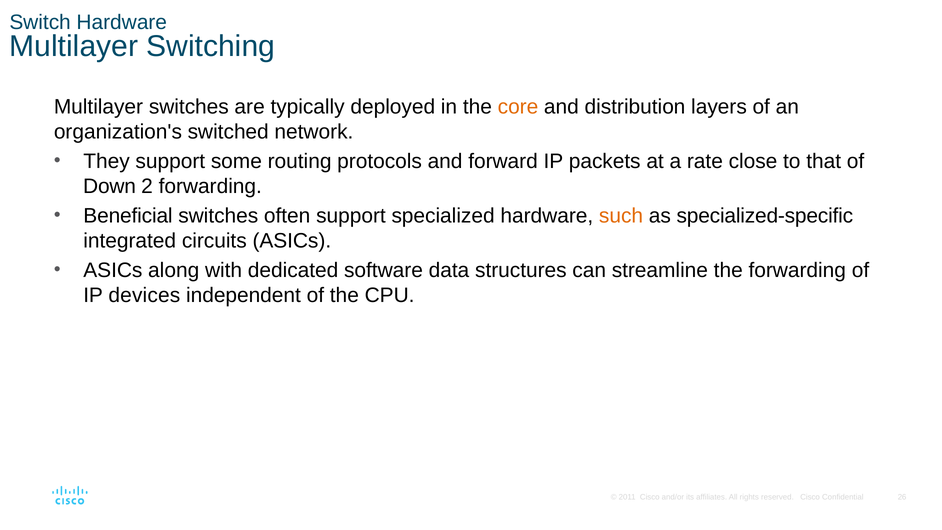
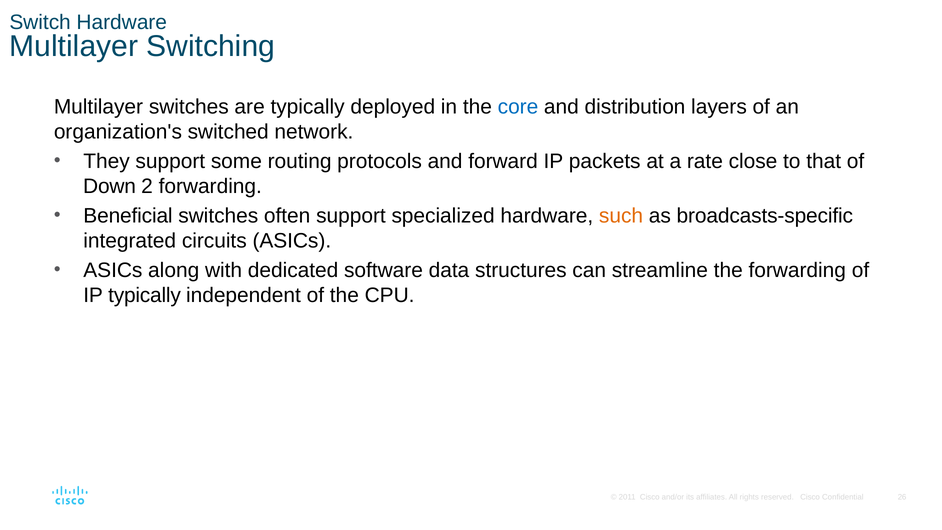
core colour: orange -> blue (518, 107)
specialized-specific: specialized-specific -> broadcasts-specific (765, 216)
IP devices: devices -> typically (145, 295)
